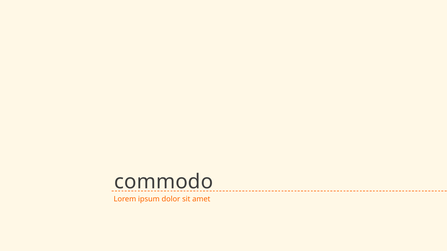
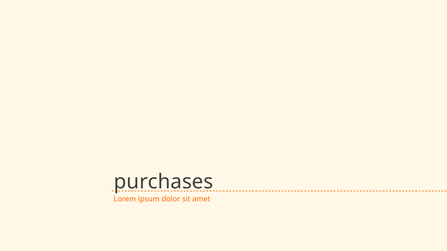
commodo: commodo -> purchases (164, 182)
